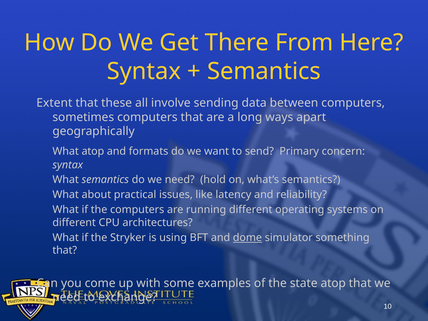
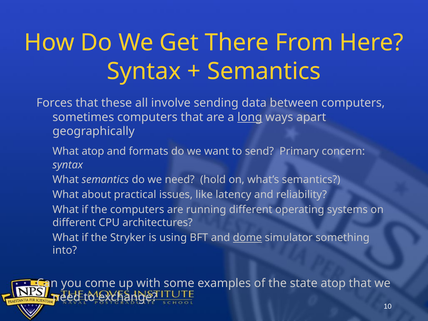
Extent: Extent -> Forces (54, 103)
long underline: none -> present (250, 117)
that: that -> into (65, 250)
